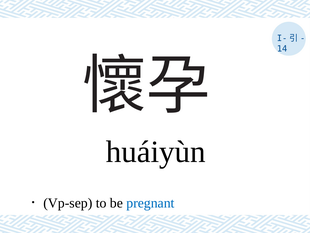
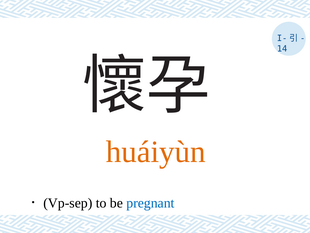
huáiyùn colour: black -> orange (156, 151)
